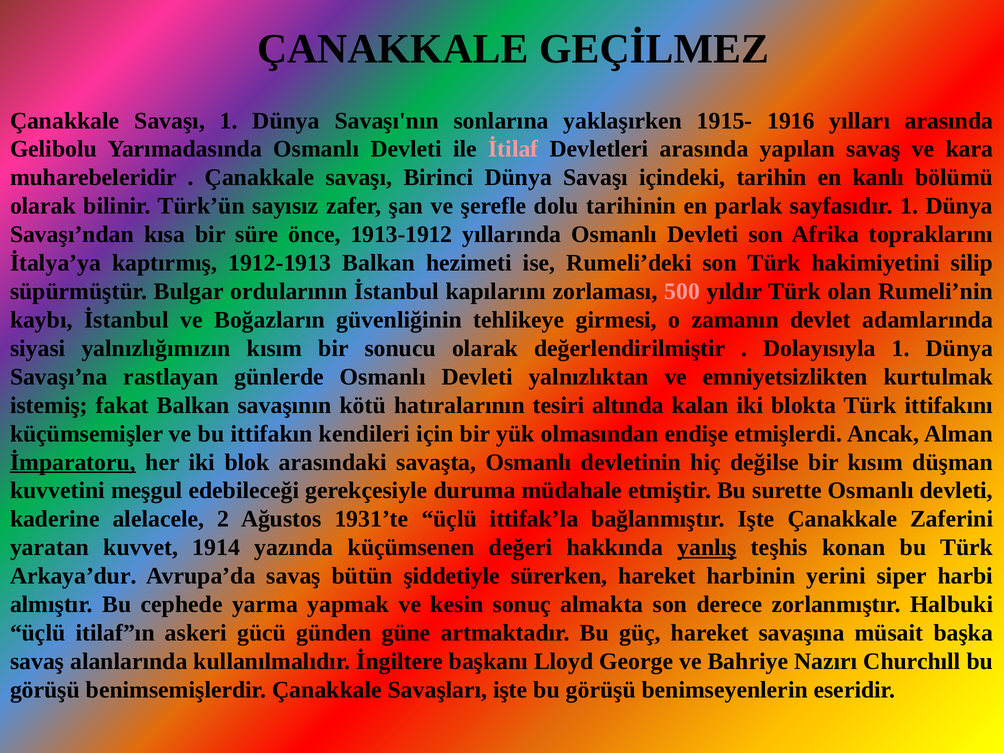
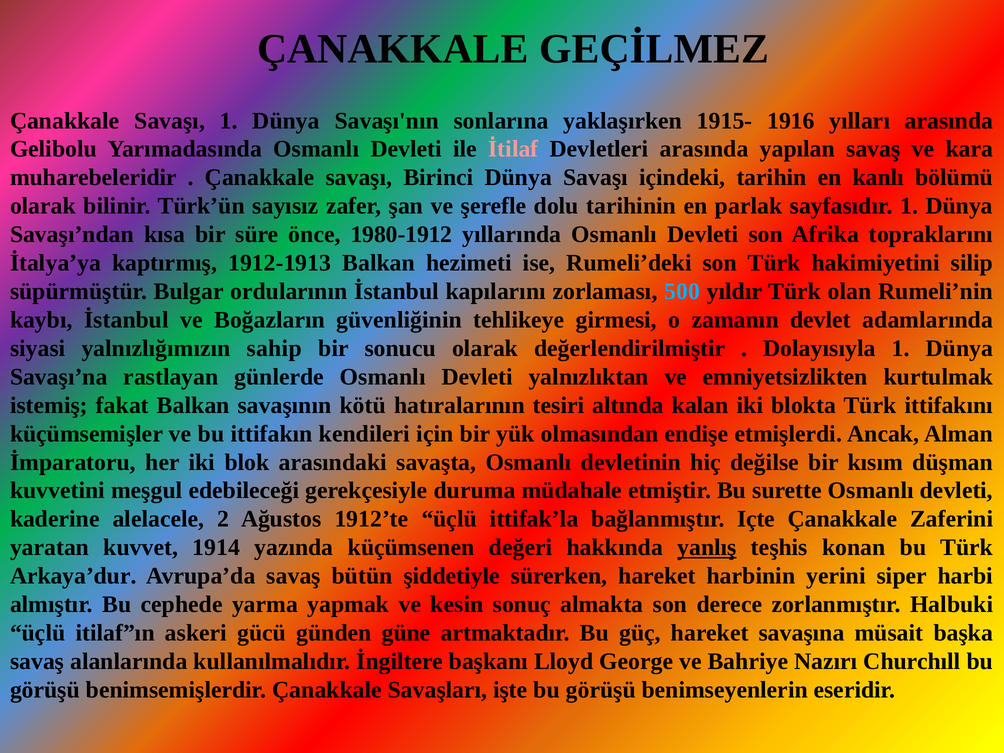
1913-1912: 1913-1912 -> 1980-1912 (401, 235)
500 colour: pink -> light blue (682, 291)
yalnızlığımızın kısım: kısım -> sahip (274, 348)
İmparatoru underline: present -> none (73, 462)
1931’te: 1931’te -> 1912’te (371, 519)
bağlanmıştır Işte: Işte -> Içte (756, 519)
